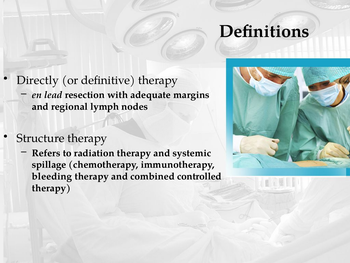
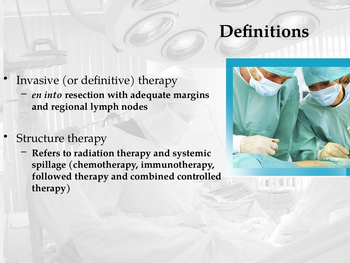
Directly: Directly -> Invasive (38, 80)
lead: lead -> into (53, 95)
bleeding: bleeding -> followed (52, 176)
